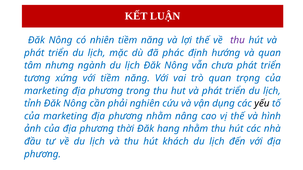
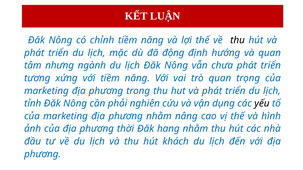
nhiên: nhiên -> chỉnh (102, 40)
thu colour: purple -> black (238, 40)
phác: phác -> động (173, 53)
